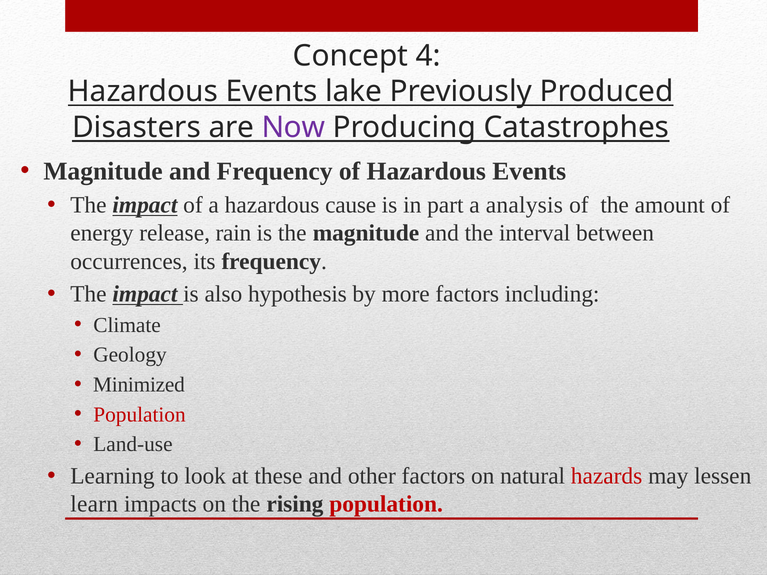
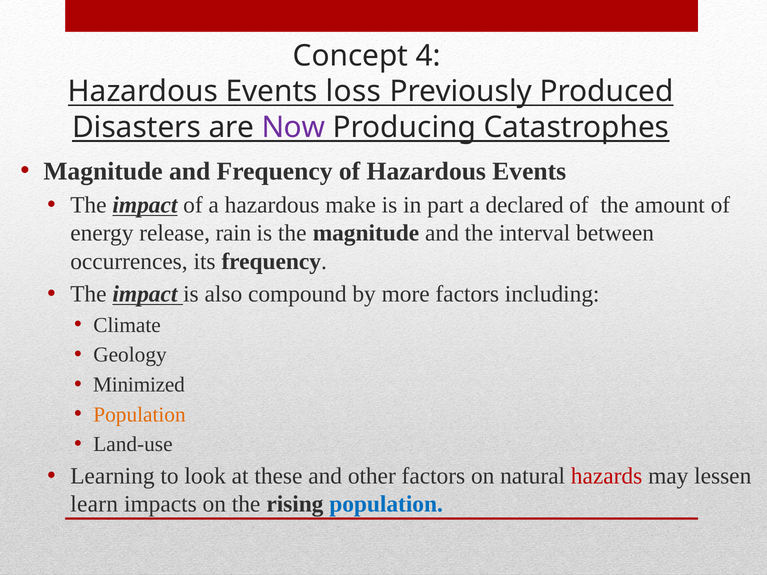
lake: lake -> loss (353, 92)
cause: cause -> make (351, 205)
analysis: analysis -> declared (525, 205)
hypothesis: hypothesis -> compound (297, 294)
Population colour: red -> orange (140, 415)
population colour: red -> blue (386, 504)
